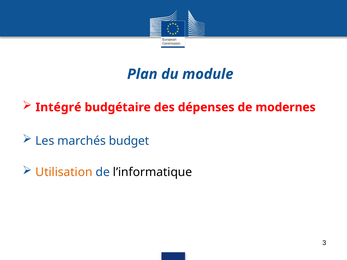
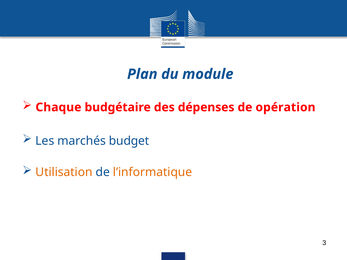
Intégré: Intégré -> Chaque (58, 107)
modernes: modernes -> opération (285, 107)
l’informatique colour: black -> orange (153, 172)
